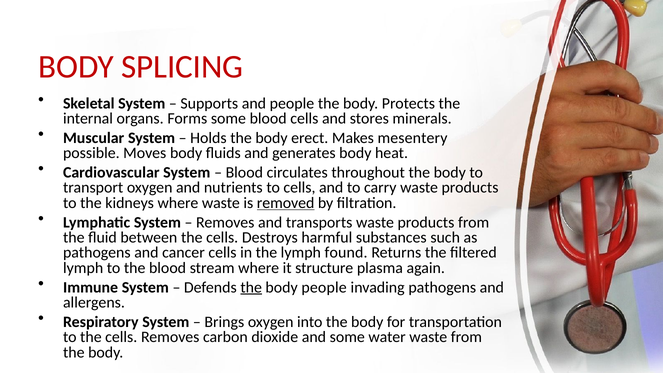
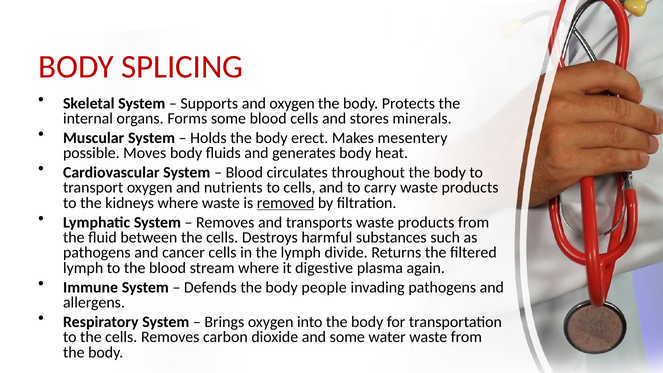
and people: people -> oxygen (292, 103)
found: found -> divide (346, 253)
structure: structure -> digestive (324, 268)
the underline: present -> none (251, 287)
